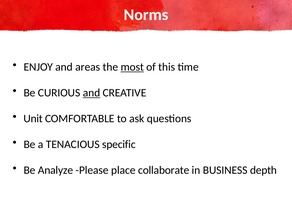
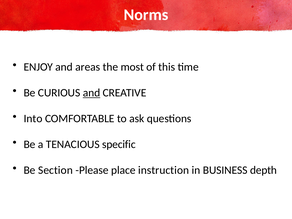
most underline: present -> none (132, 67)
Unit: Unit -> Into (33, 119)
Analyze: Analyze -> Section (55, 170)
collaborate: collaborate -> instruction (164, 170)
